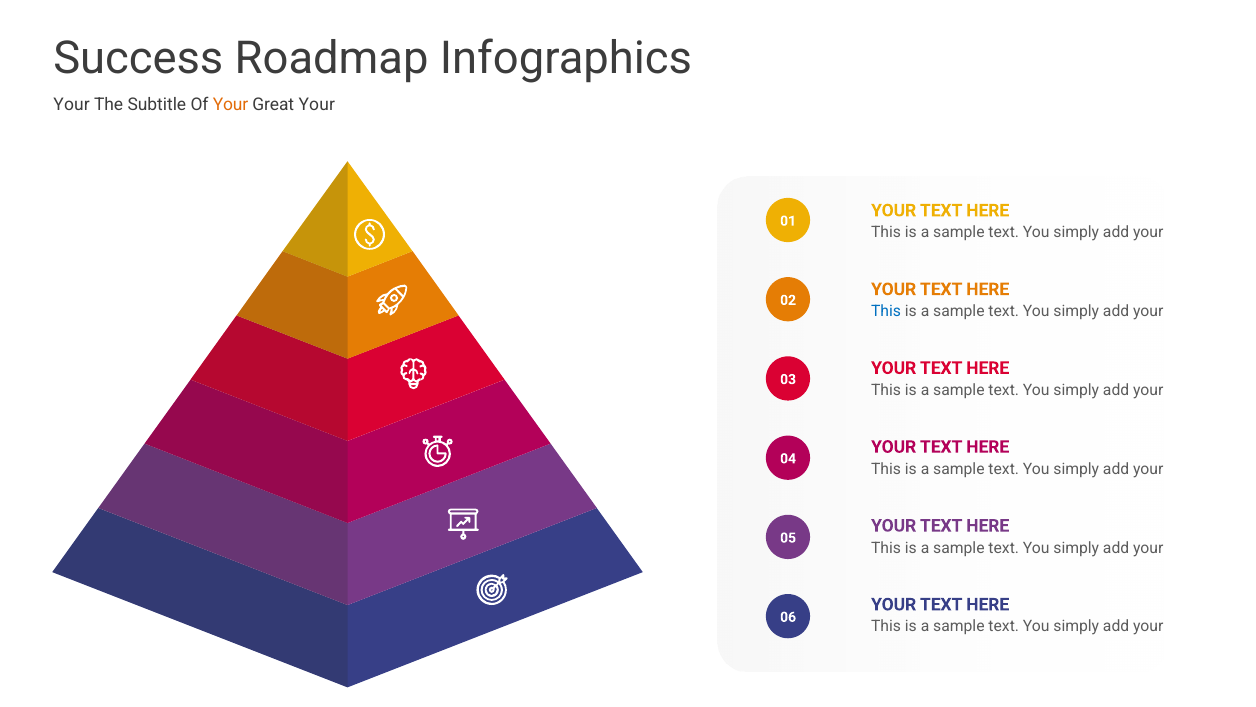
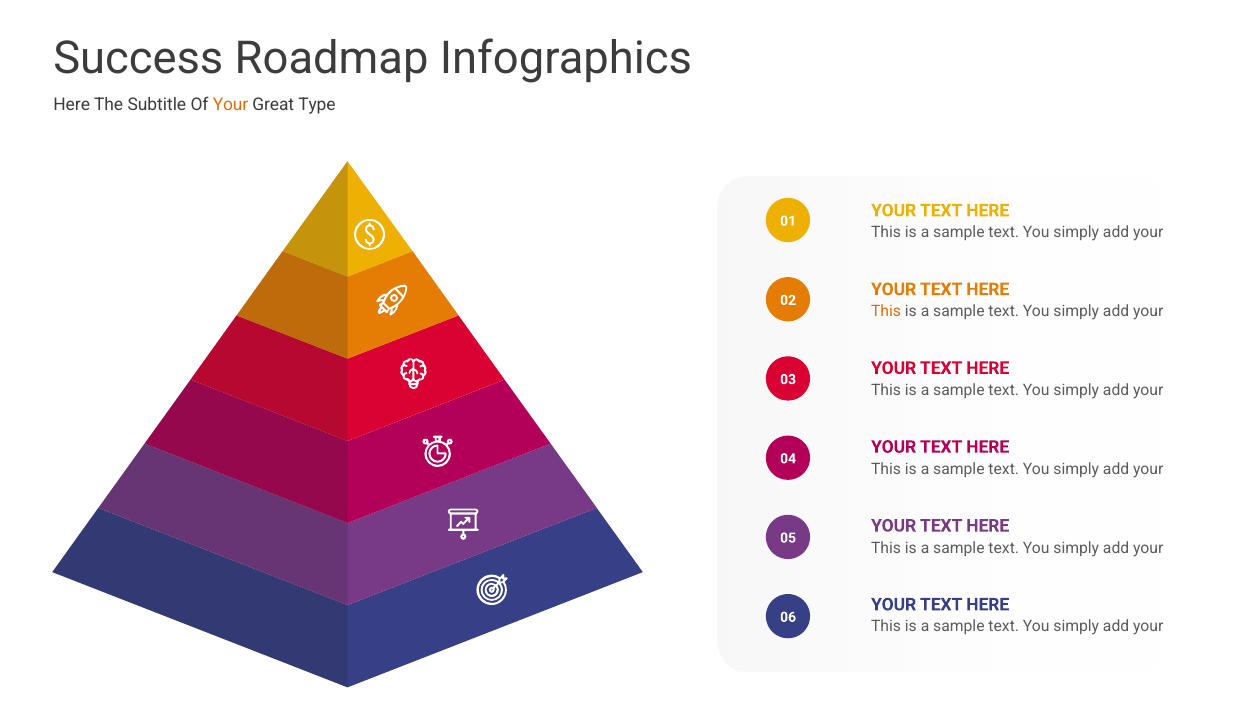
Your: Your -> Here (72, 104)
Great Your: Your -> Type (317, 104)
This colour: blue -> orange (886, 311)
